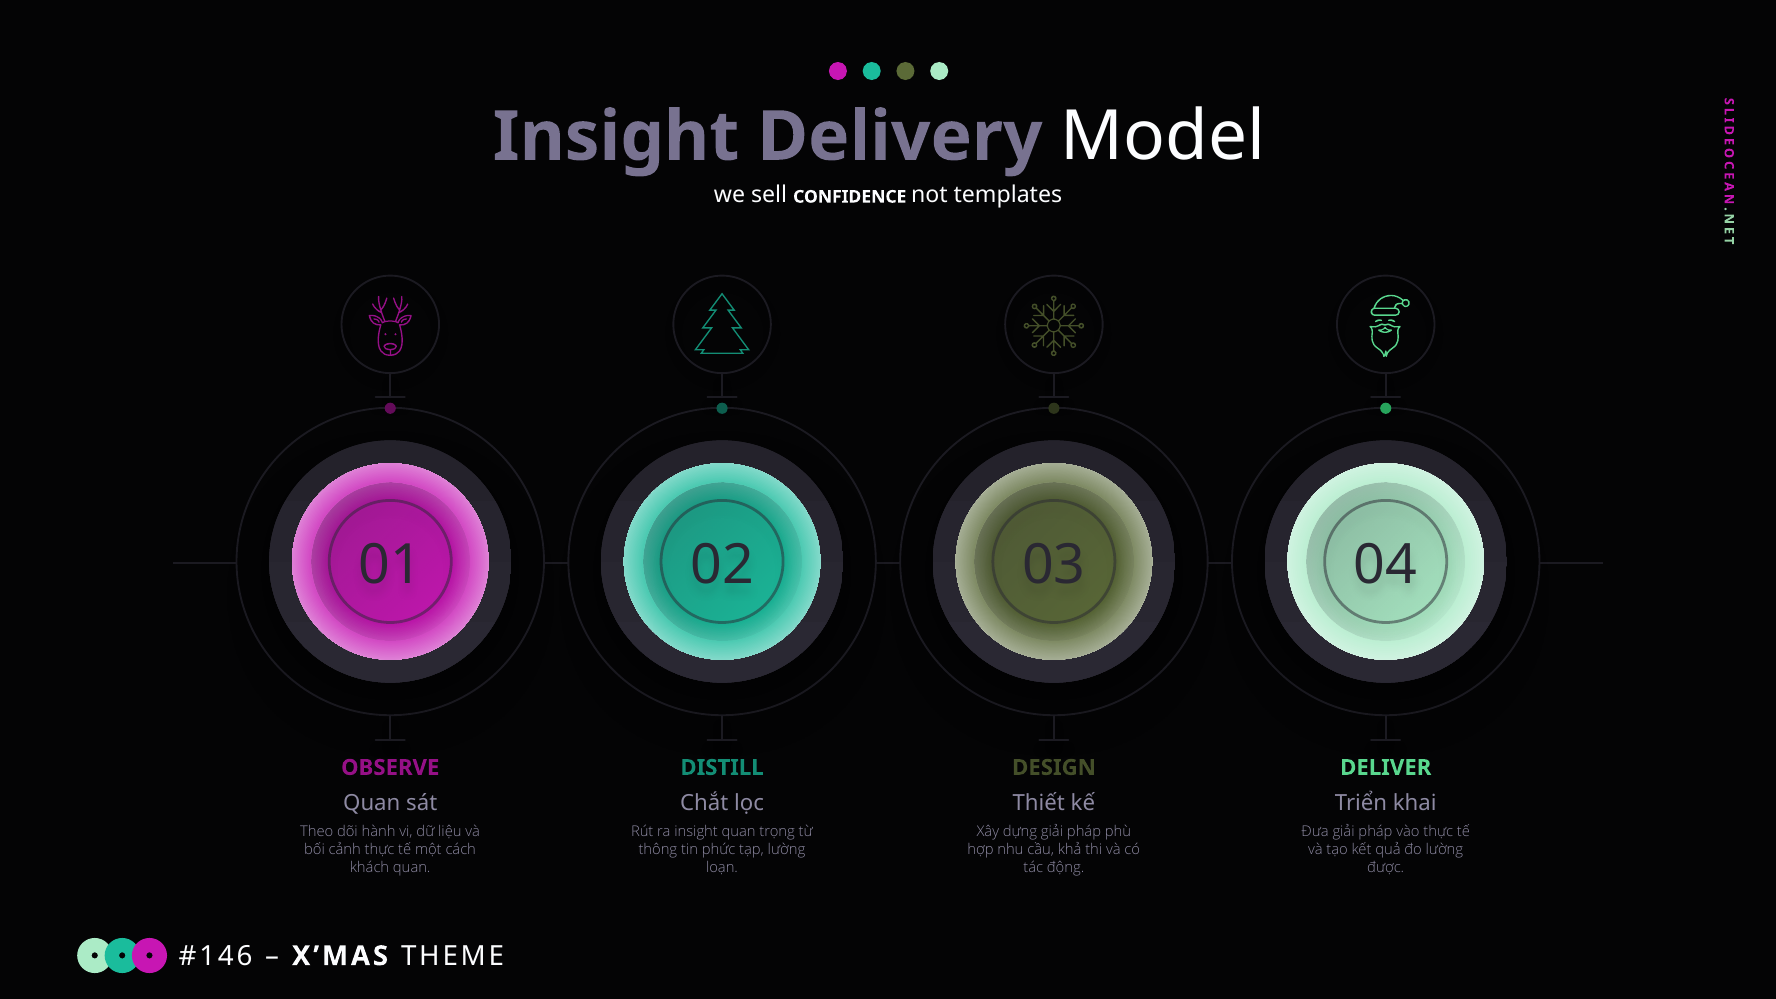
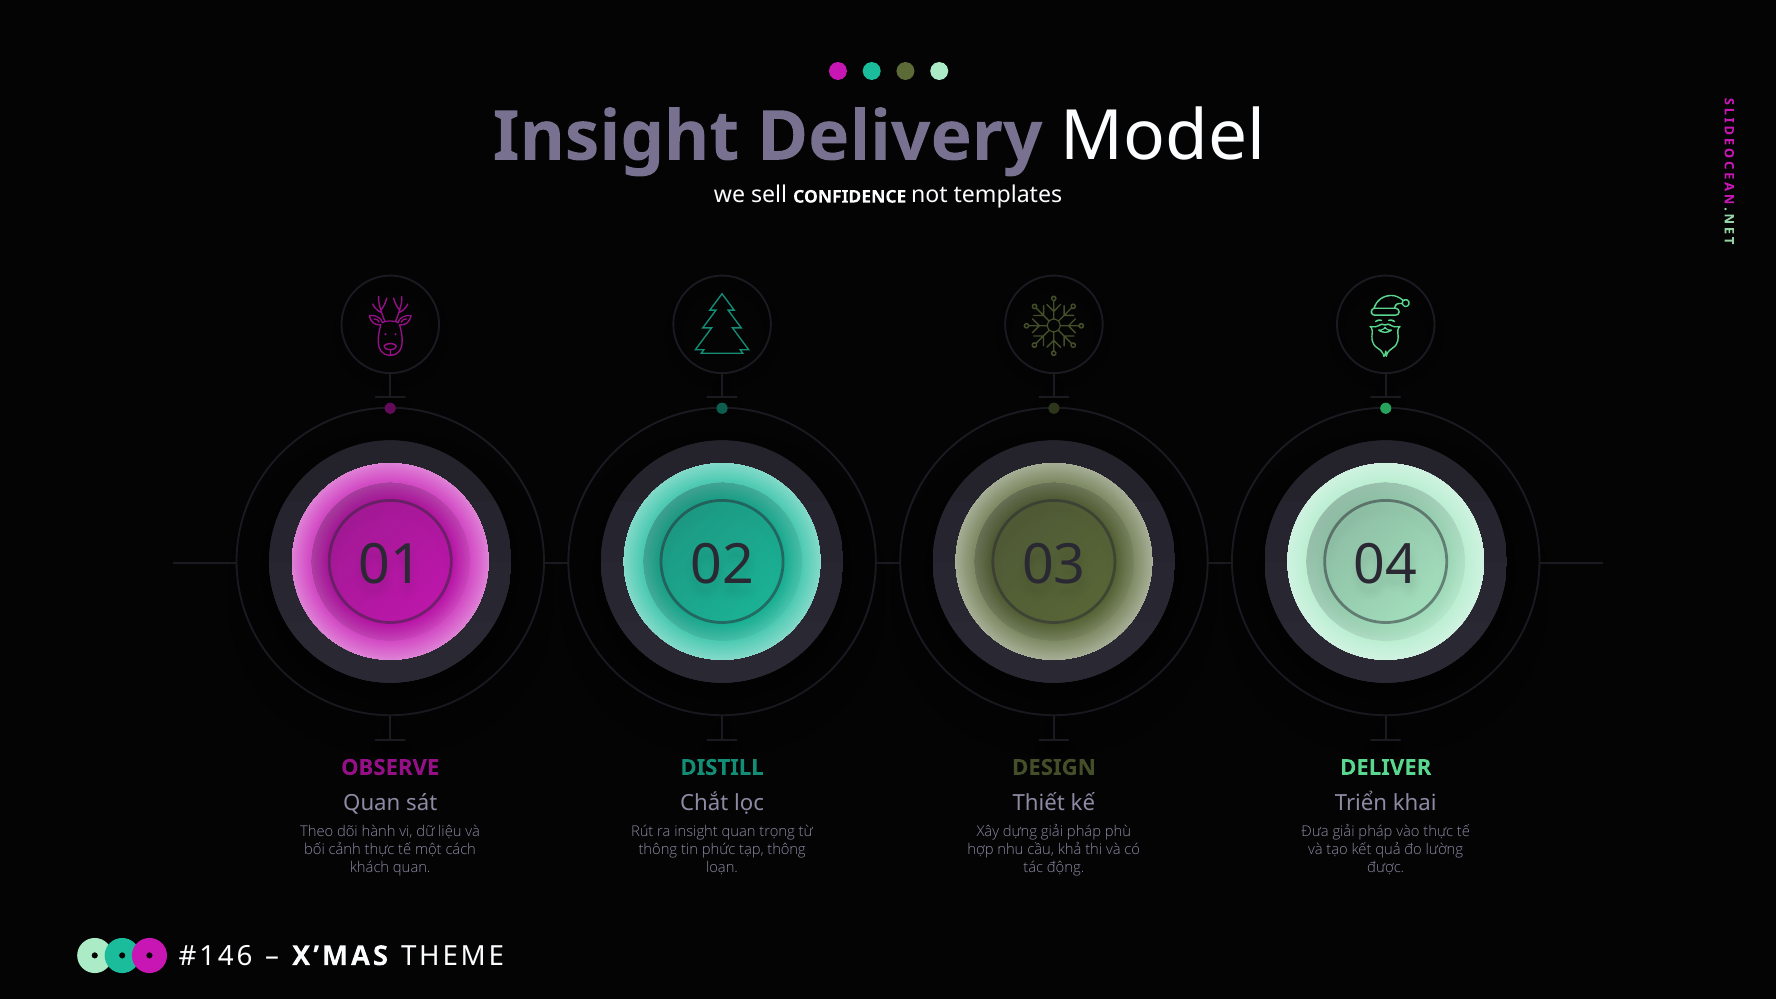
tạp lường: lường -> thông (787, 850)
